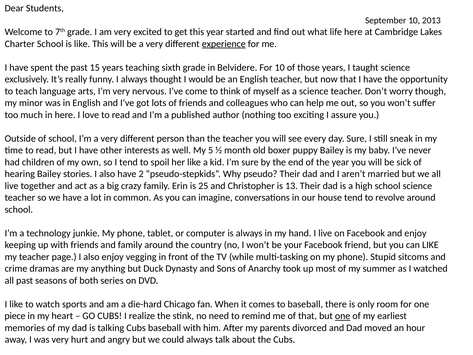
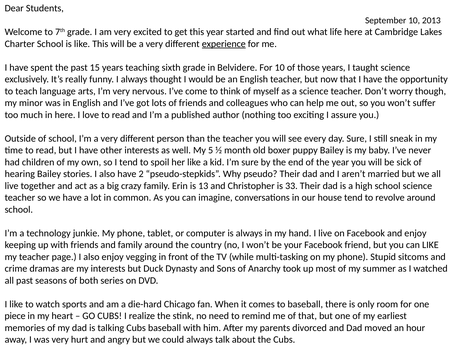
25: 25 -> 13 (203, 186)
13: 13 -> 33 (291, 186)
my anything: anything -> interests (108, 269)
one underline: present -> none (343, 316)
